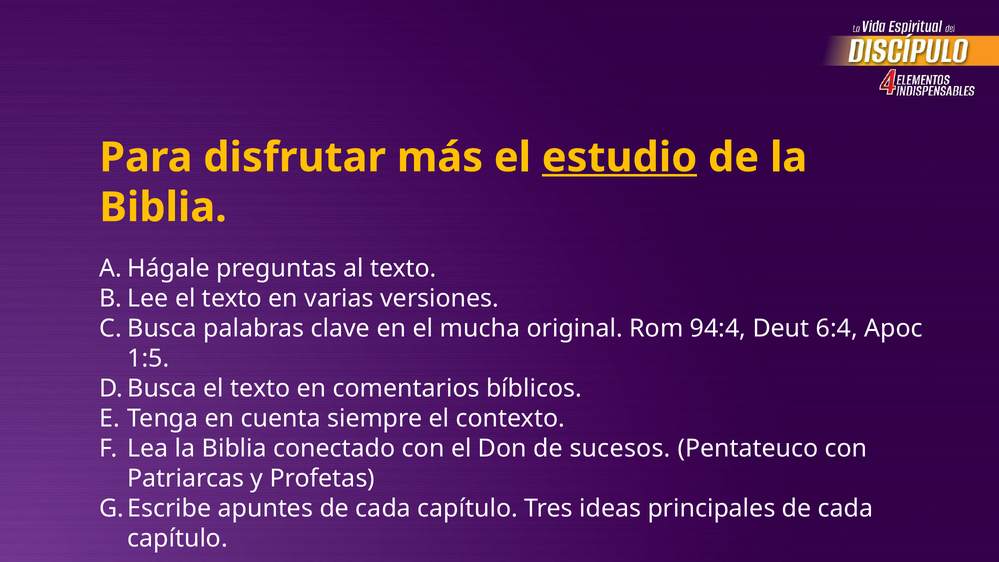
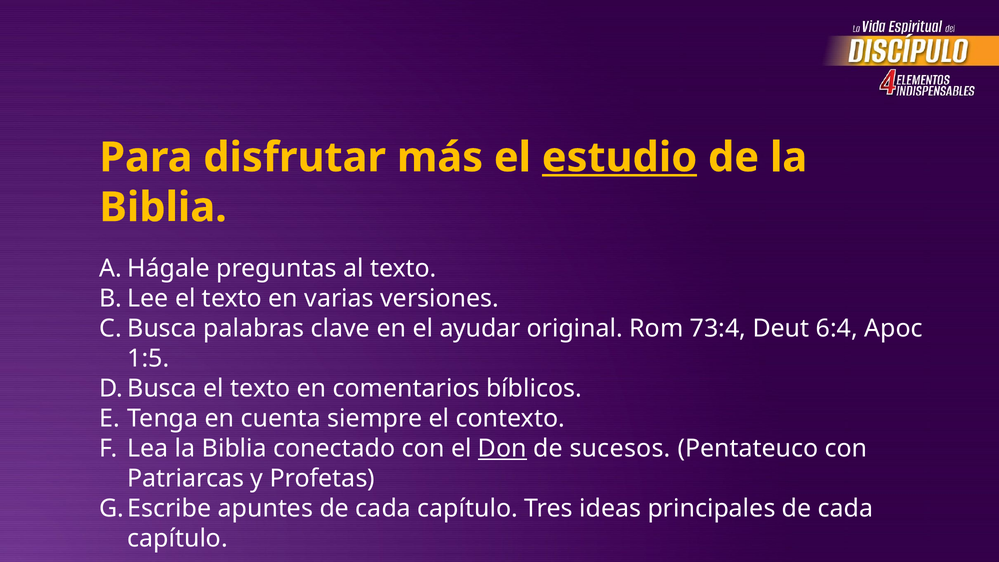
mucha: mucha -> ayudar (480, 329)
94:4: 94:4 -> 73:4 (718, 329)
Don underline: none -> present (502, 449)
